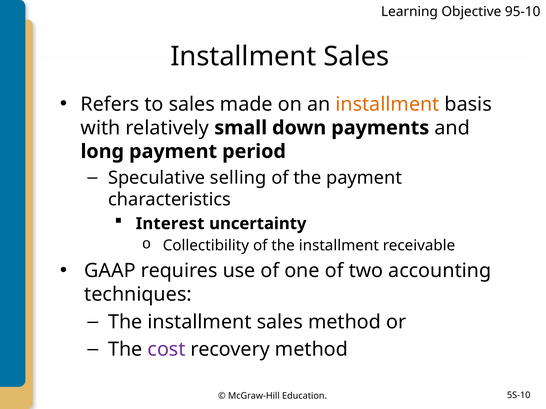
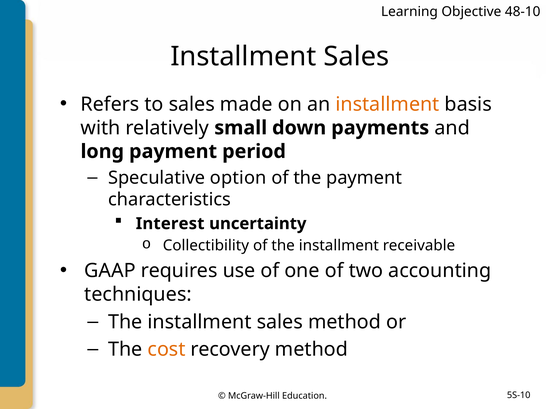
95-10: 95-10 -> 48-10 (523, 12)
selling: selling -> option (238, 178)
cost colour: purple -> orange (167, 350)
